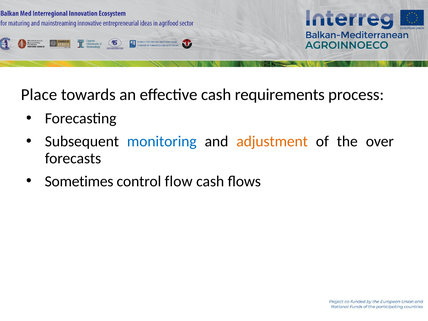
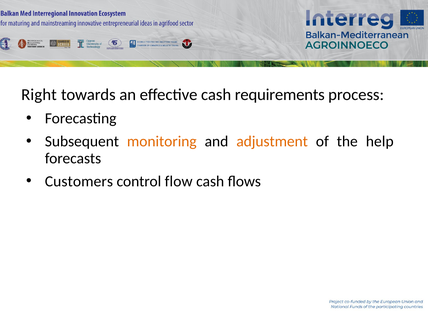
Place: Place -> Right (39, 95)
monitoring colour: blue -> orange (162, 141)
over: over -> help (380, 141)
Sometimes: Sometimes -> Customers (79, 181)
